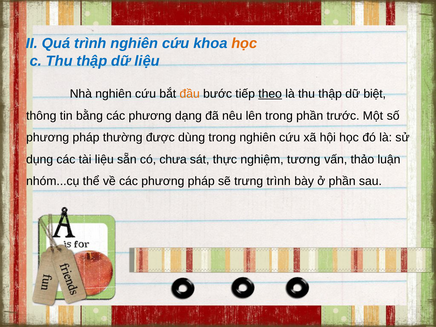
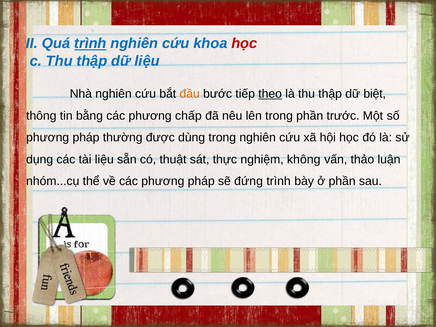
trình underline: none -> present (90, 44)
học colour: orange -> red (244, 44)
dạng: dạng -> chấp (188, 116)
chưa: chưa -> thuật (173, 159)
tương: tương -> không (304, 159)
trưng: trưng -> đứng (249, 181)
